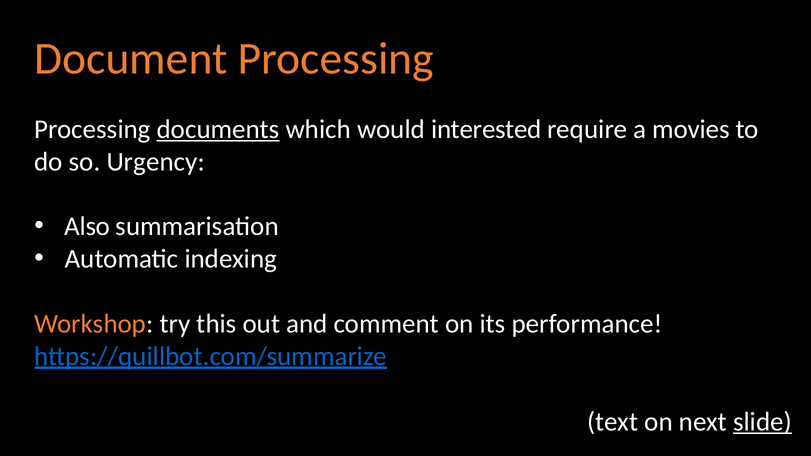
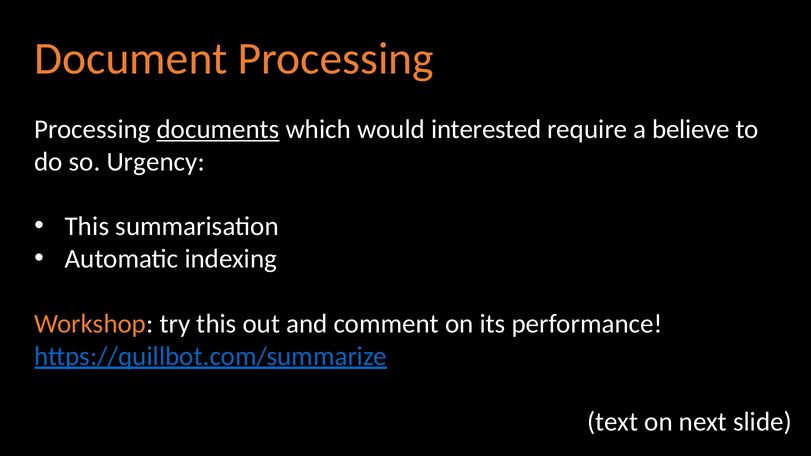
movies: movies -> believe (691, 129)
Also: Also -> This (87, 227)
slide underline: present -> none (763, 422)
